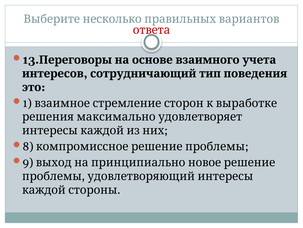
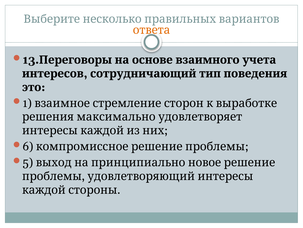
ответа colour: red -> orange (152, 30)
8: 8 -> 6 (28, 146)
9: 9 -> 5 (28, 162)
